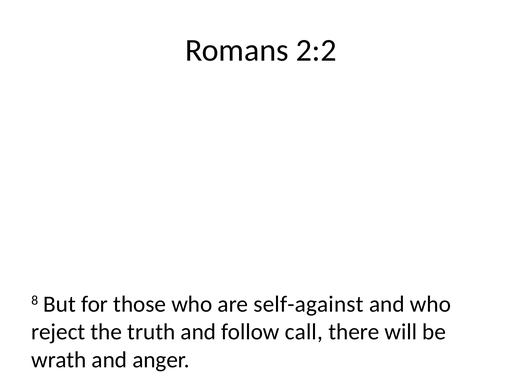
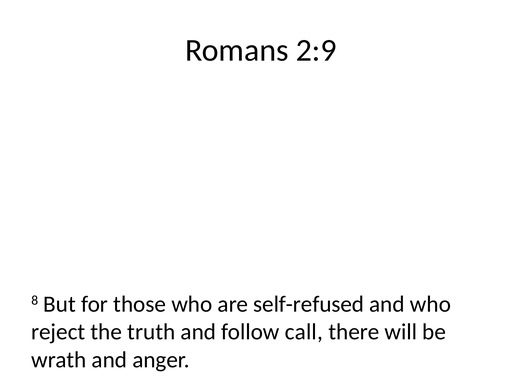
2:2: 2:2 -> 2:9 (316, 51)
self-against: self-against -> self-refused (309, 304)
